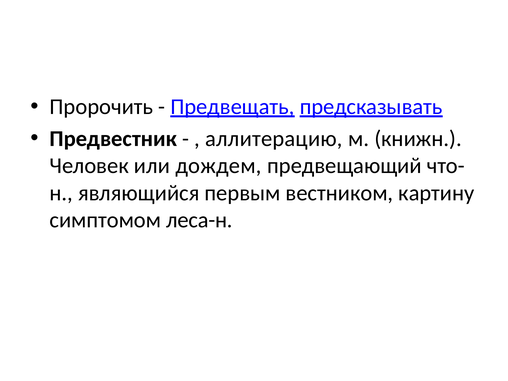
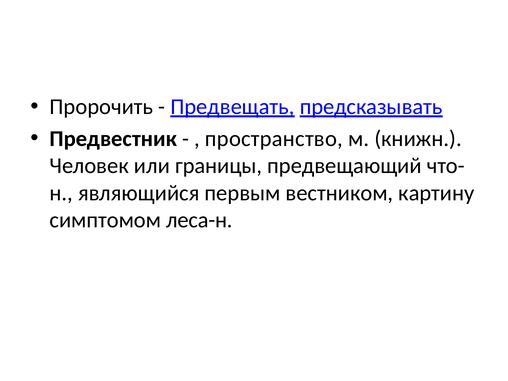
аллитерацию: аллитерацию -> пространство (274, 139)
дождем: дождем -> границы (219, 166)
